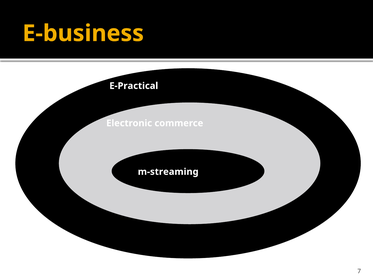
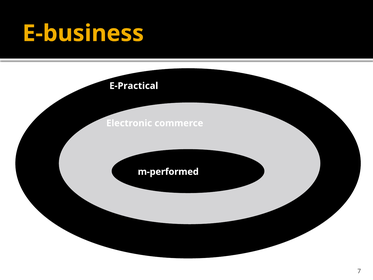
m-streaming: m-streaming -> m-performed (168, 172)
